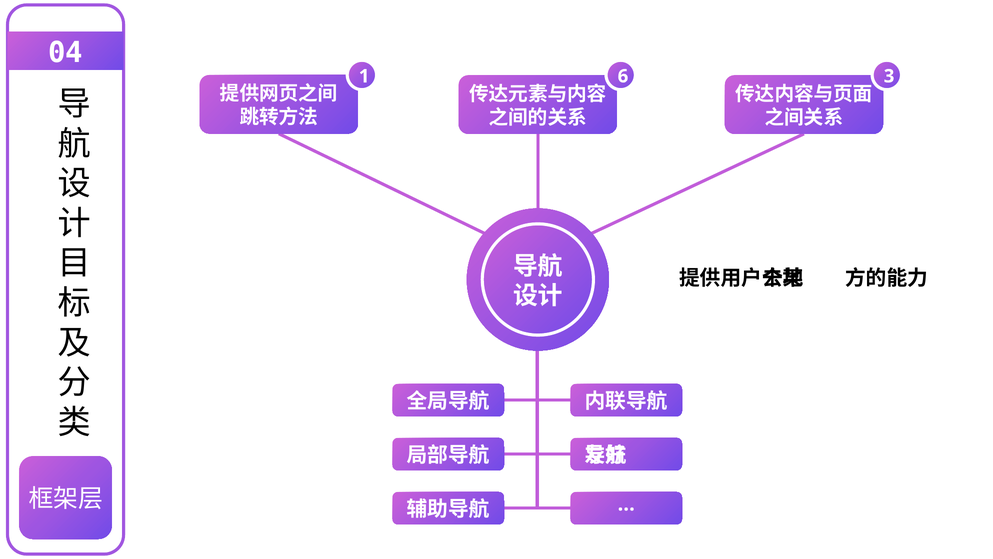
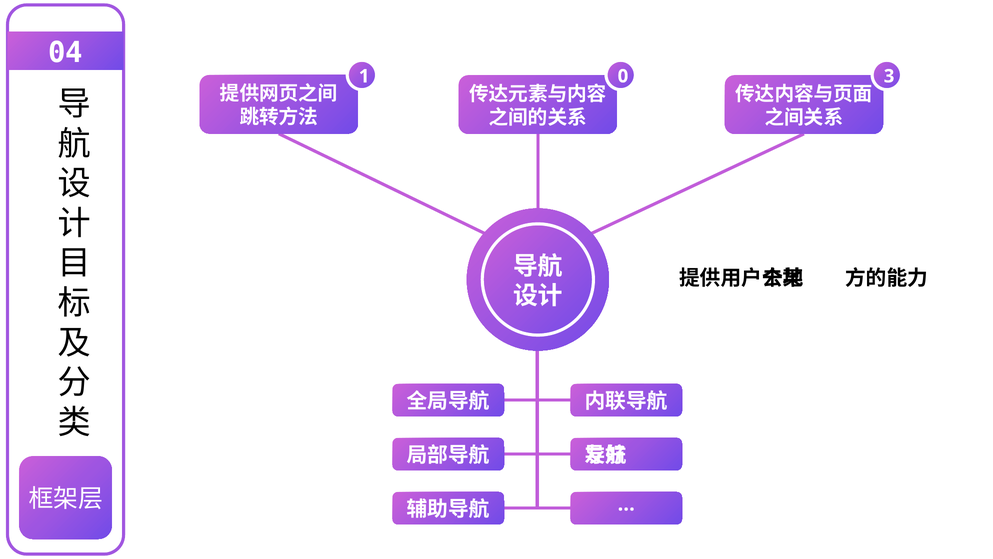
6: 6 -> 0 (623, 76)
